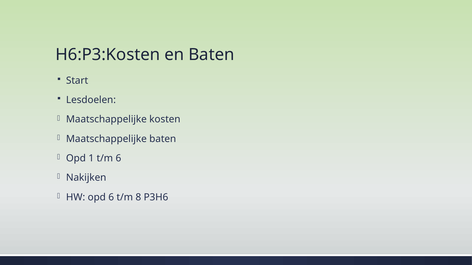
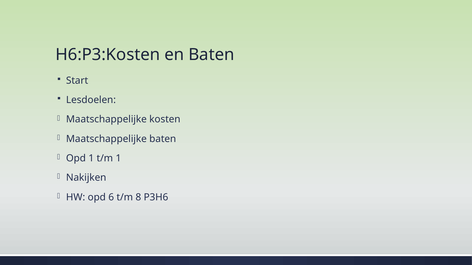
t/m 6: 6 -> 1 (118, 159)
